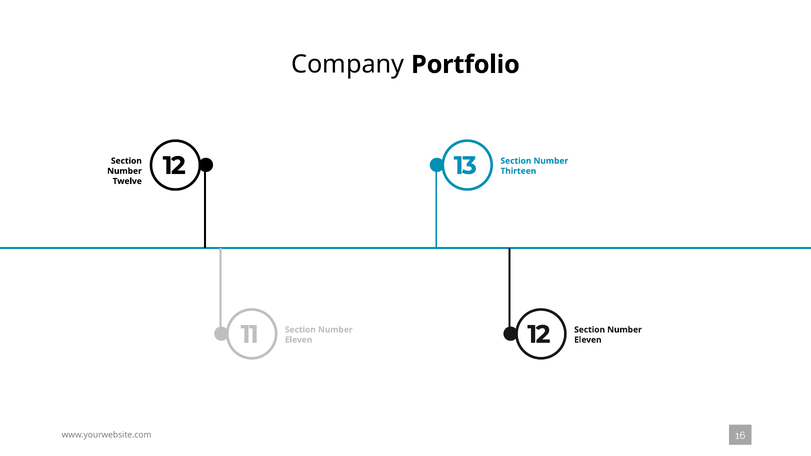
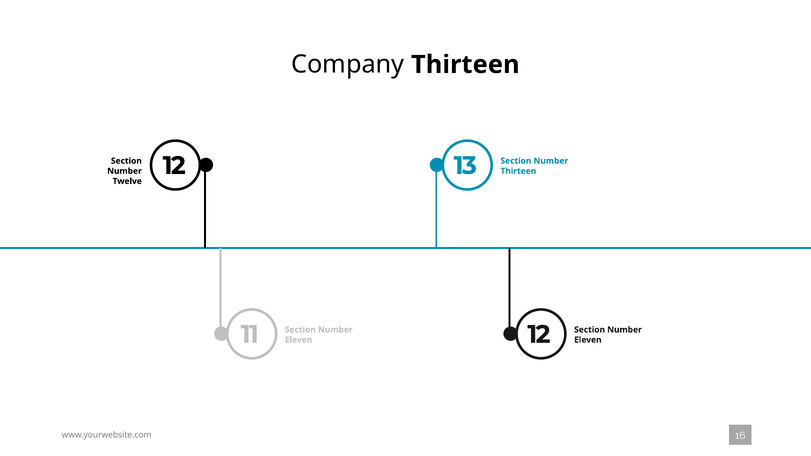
Company Portfolio: Portfolio -> Thirteen (465, 65)
